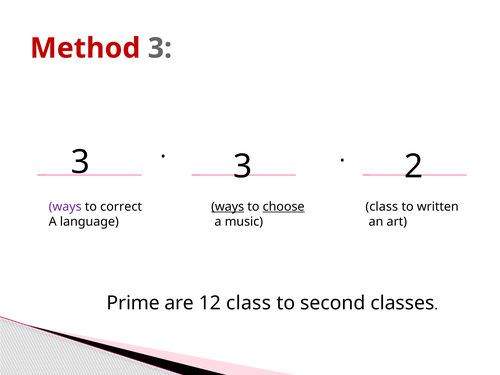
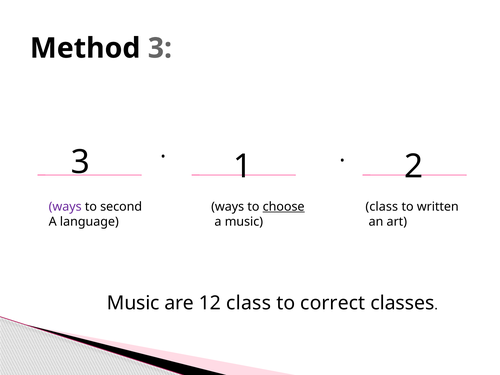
Method colour: red -> black (85, 48)
3 3: 3 -> 1 (243, 166)
correct: correct -> second (121, 207)
ways underline: present -> none (228, 207)
Prime: Prime -> Music (133, 303)
second: second -> correct (333, 303)
